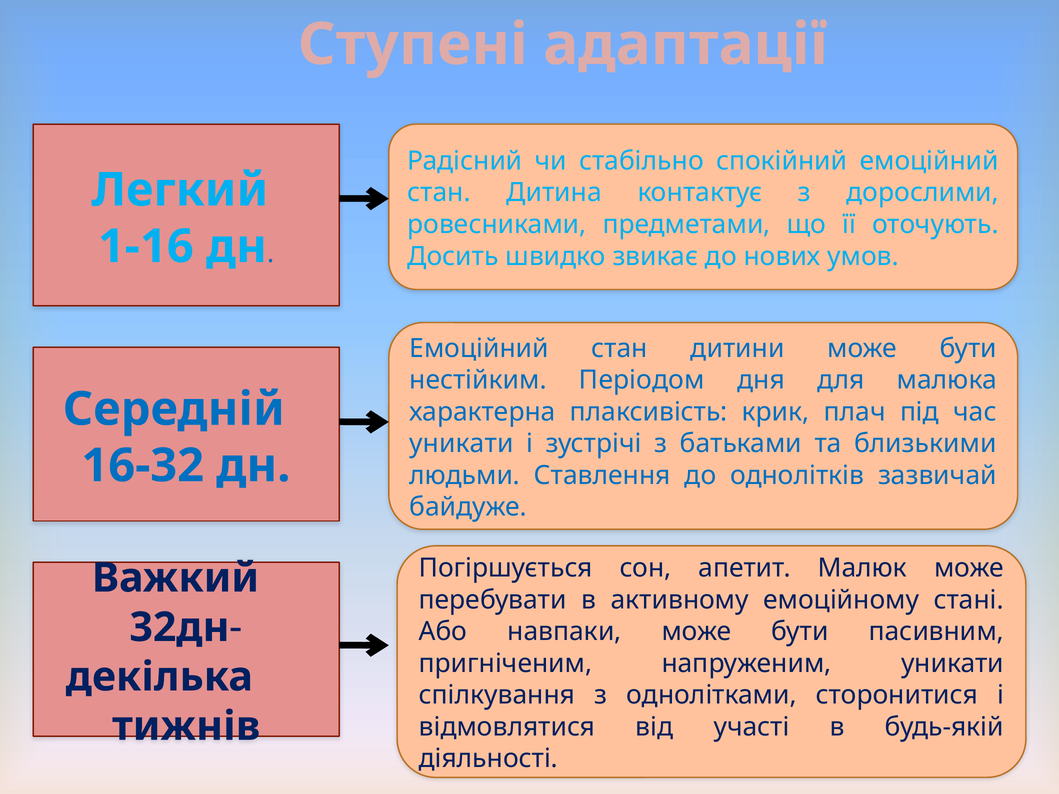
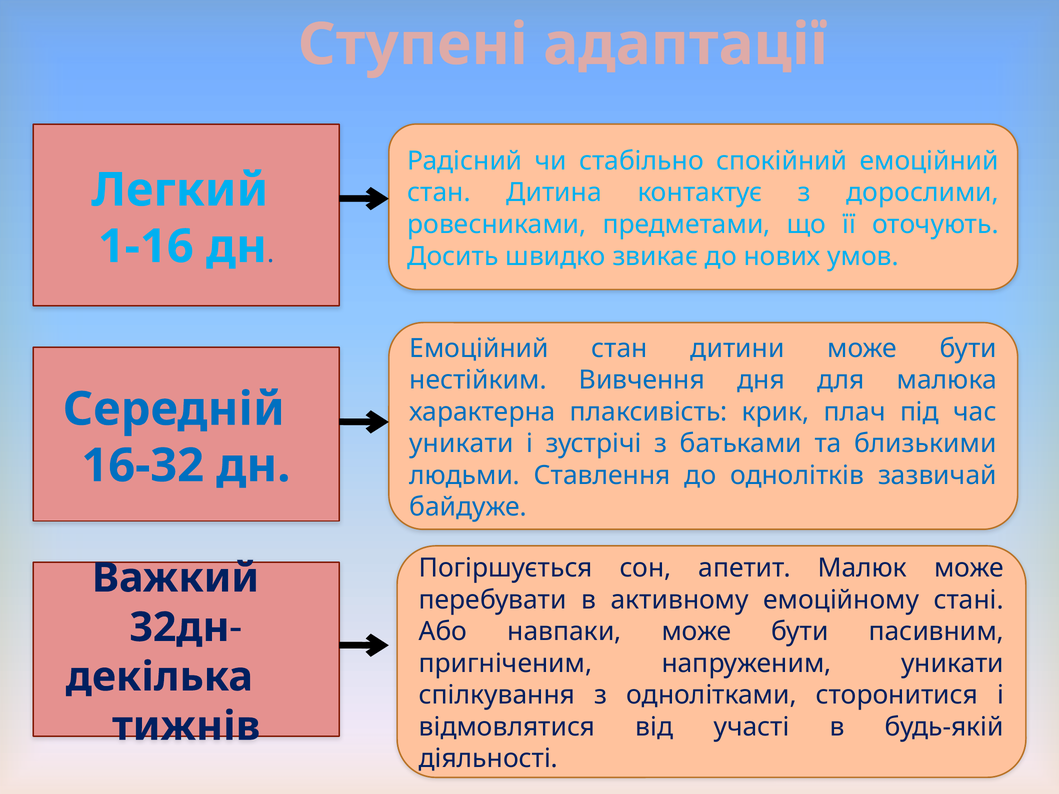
Періодом: Періодом -> Вивчення (642, 380)
